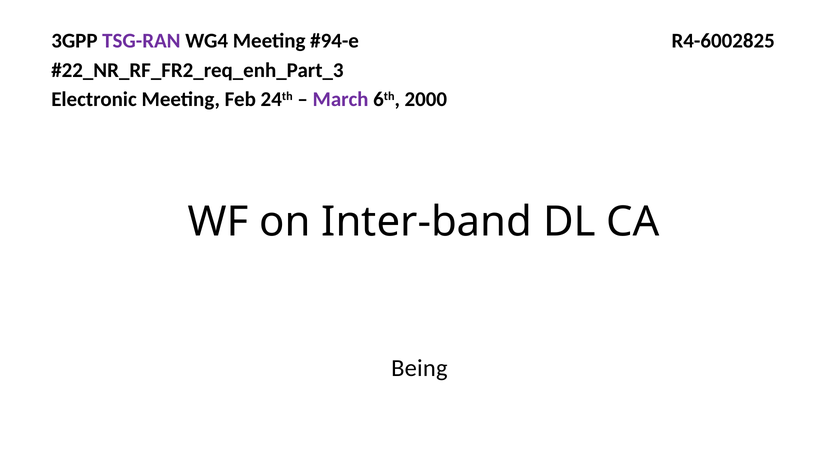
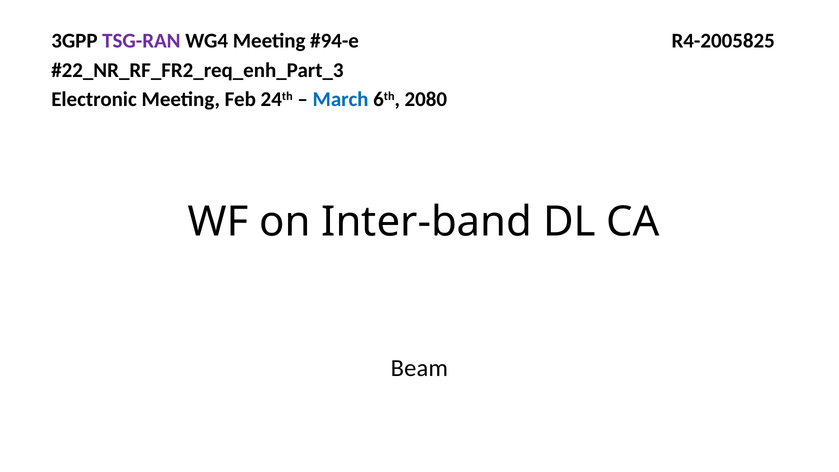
R4-6002825: R4-6002825 -> R4-2005825 (723, 41)
March colour: purple -> blue (341, 99)
2000: 2000 -> 2080 (426, 99)
Being: Being -> Beam (419, 368)
